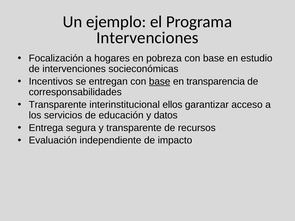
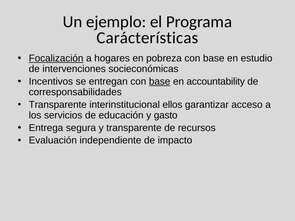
Intervenciones: Intervenciones -> Carácterísticas (147, 38)
Focalización underline: none -> present (56, 58)
transparencia: transparencia -> accountability (216, 82)
datos: datos -> gasto (166, 115)
